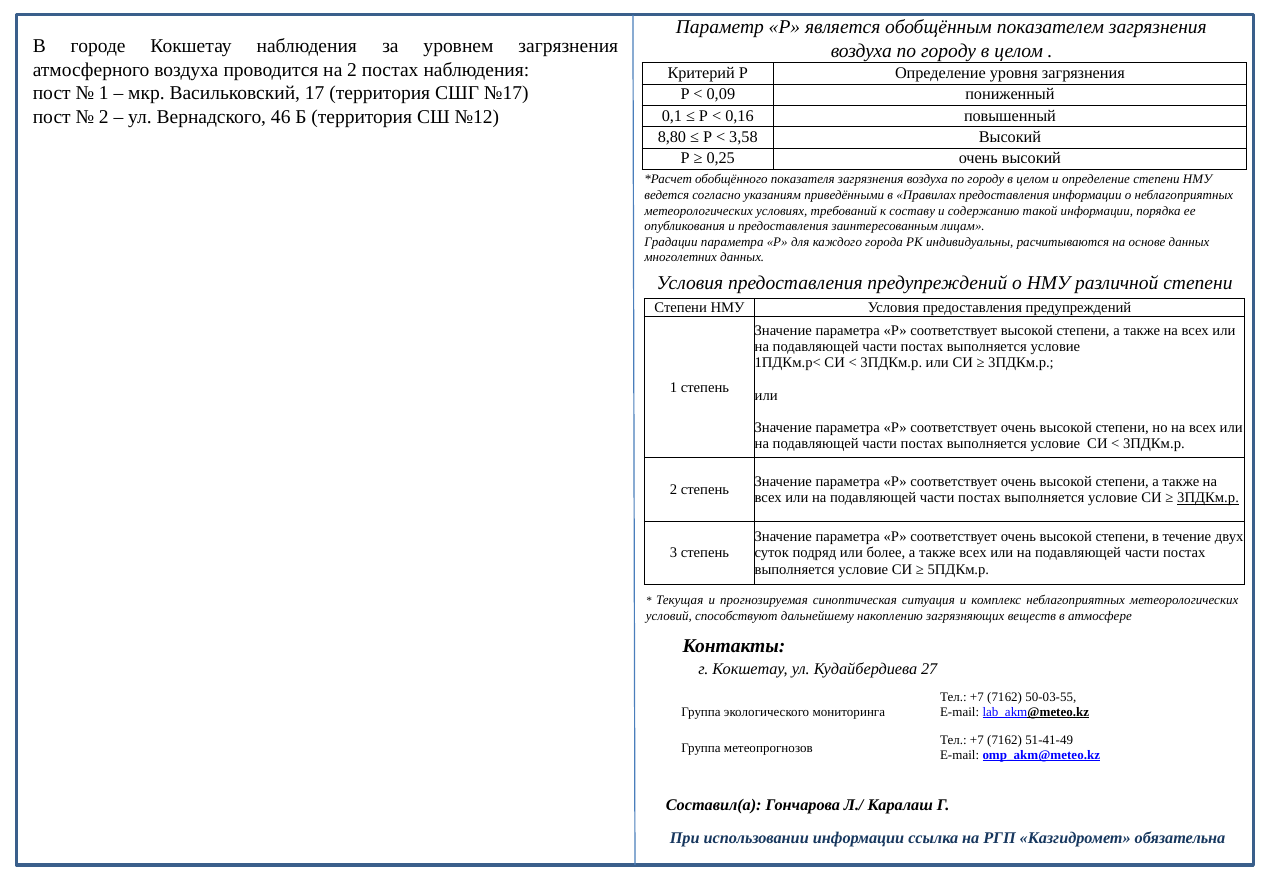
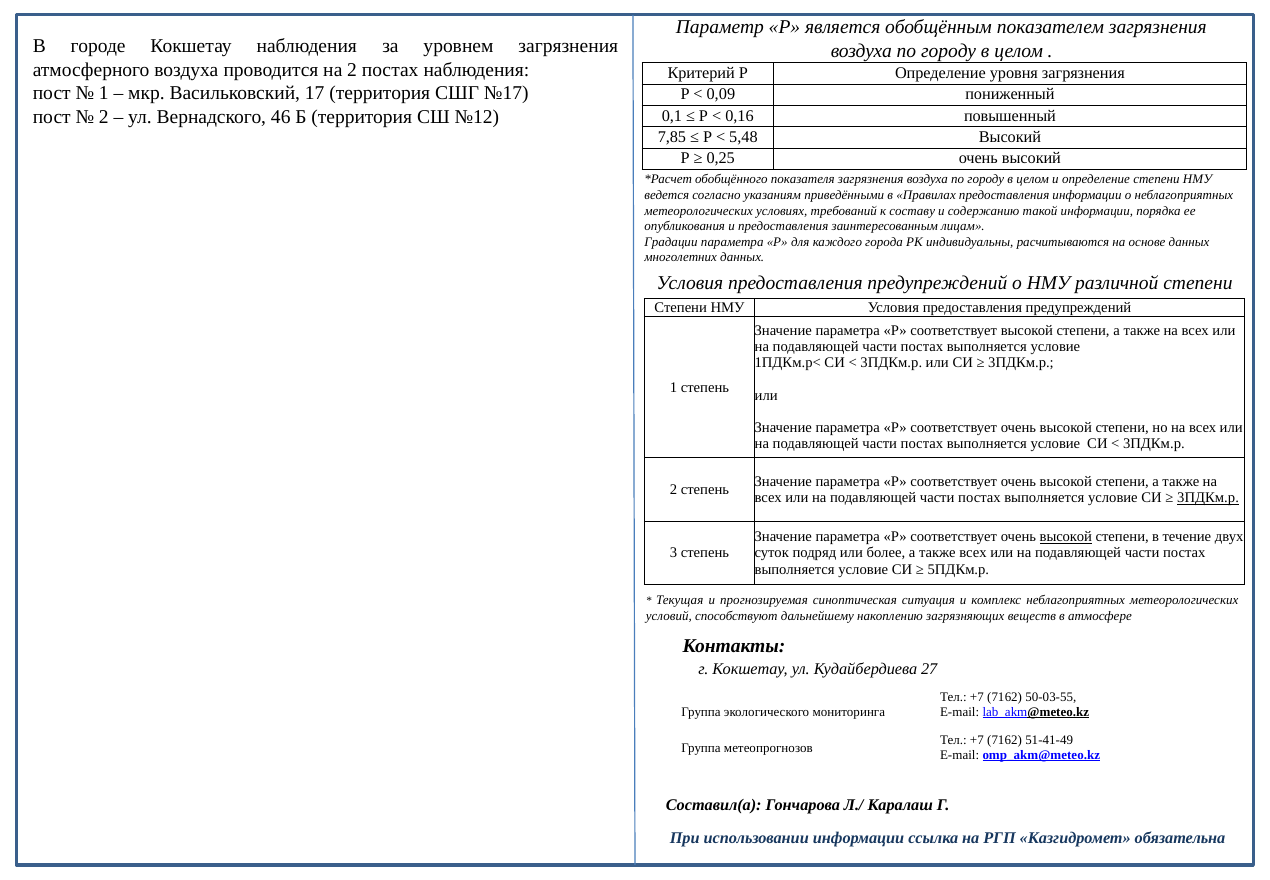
8,80: 8,80 -> 7,85 (672, 137)
3,58: 3,58 -> 5,48 (743, 137)
высокой underline: none -> present (1066, 536)
